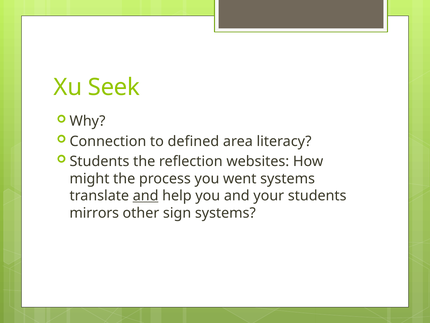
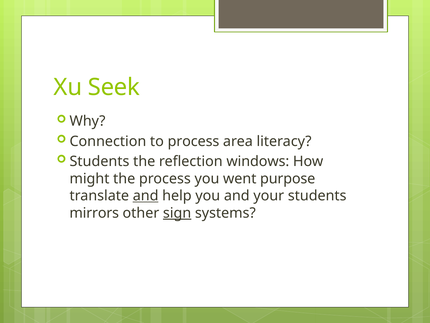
to defined: defined -> process (193, 141)
websites: websites -> windows (258, 161)
went systems: systems -> purpose (288, 178)
sign underline: none -> present (177, 213)
